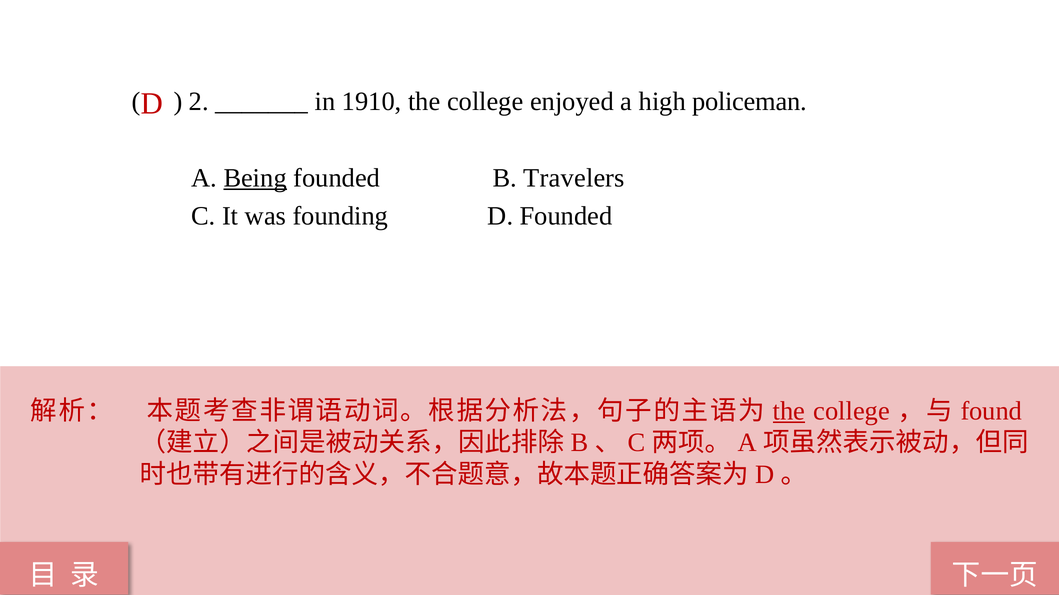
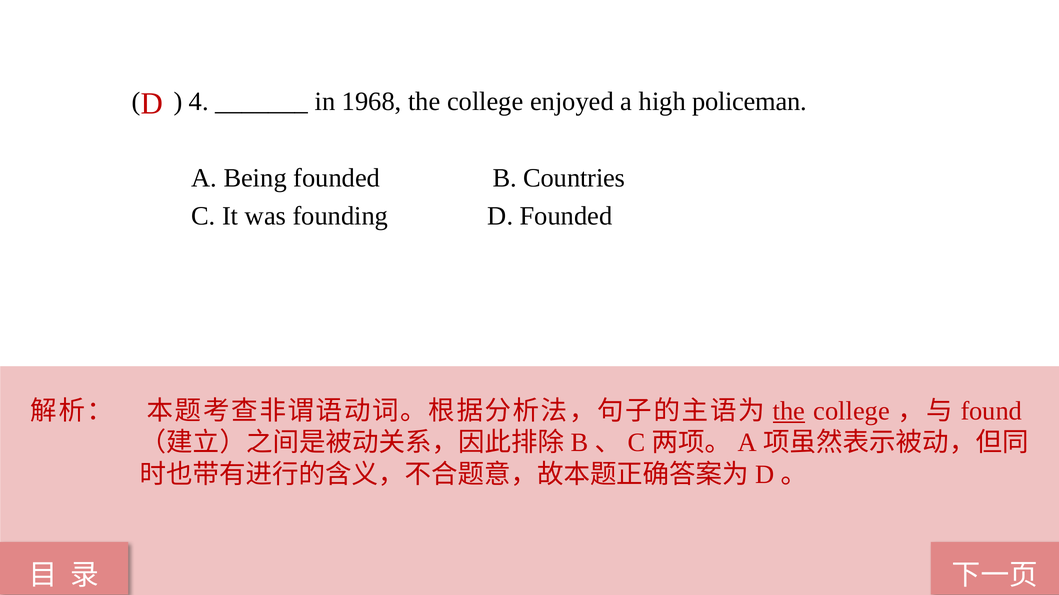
2: 2 -> 4 (199, 102)
1910: 1910 -> 1968 (372, 102)
Being underline: present -> none (255, 178)
Travelers: Travelers -> Countries (574, 178)
